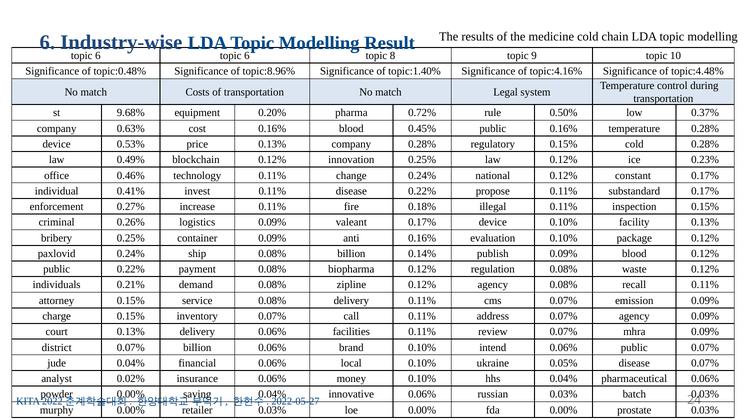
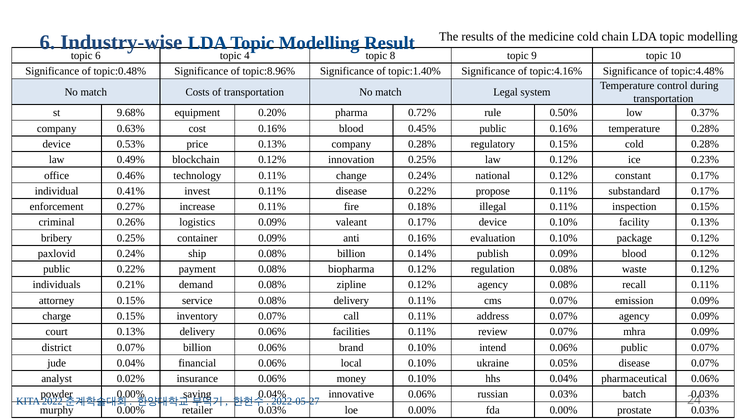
6 topic 6: 6 -> 4 (247, 56)
